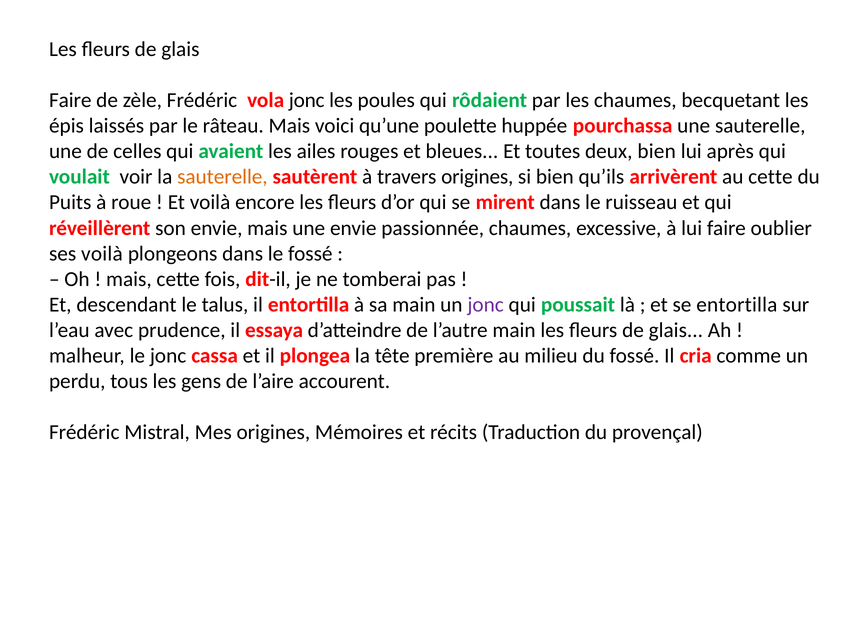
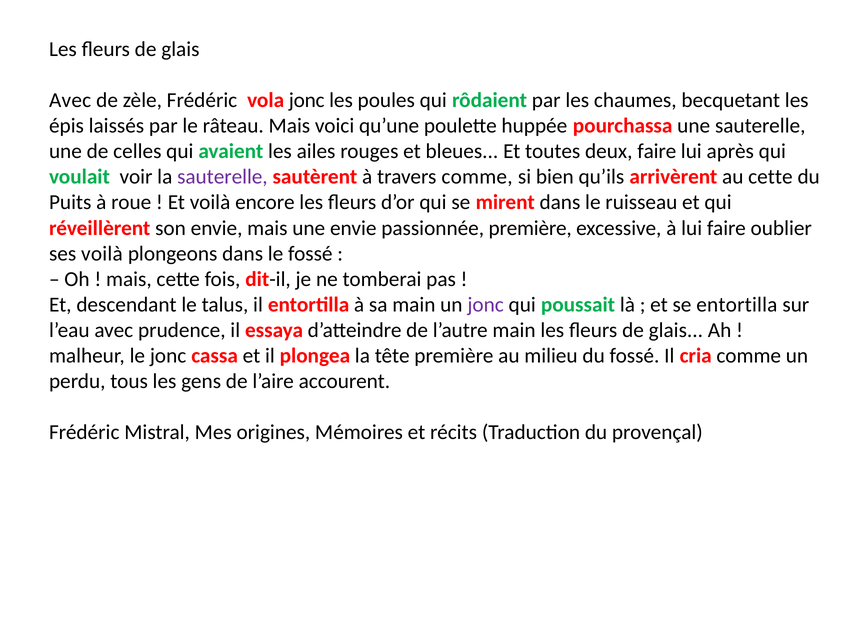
Faire: Faire -> Avec (70, 100)
deux bien: bien -> faire (657, 151)
sauterelle colour: orange -> purple (222, 177)
travers origines: origines -> comme (477, 177)
passionnée chaumes: chaumes -> première (530, 228)
